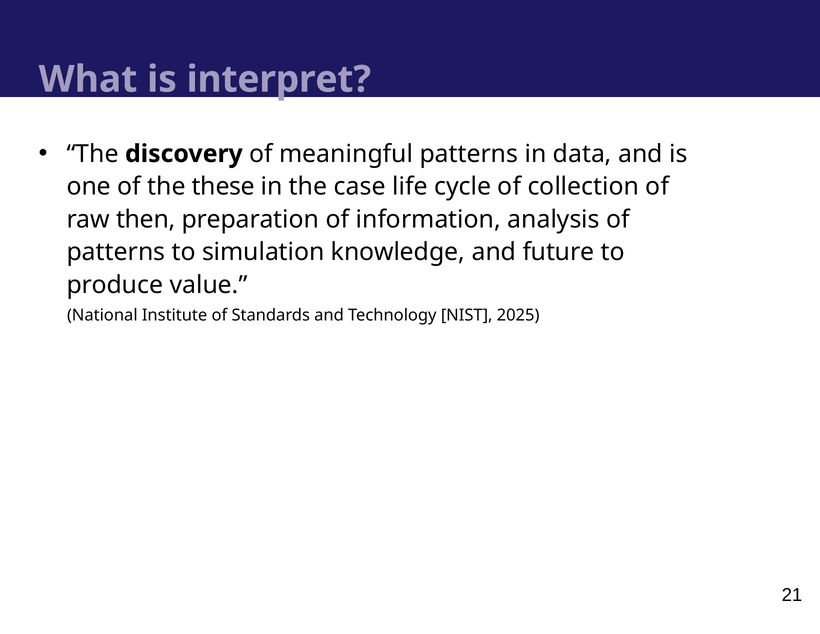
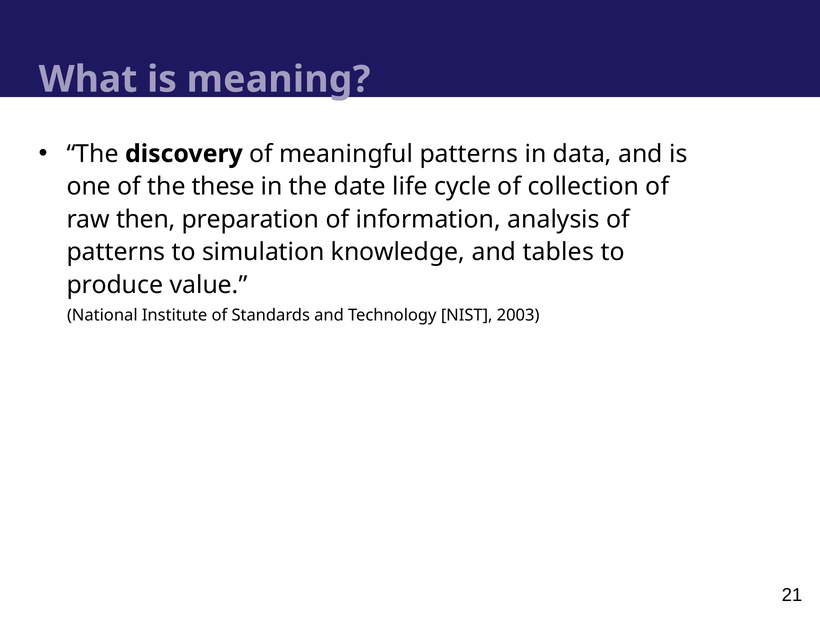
interpret: interpret -> meaning (279, 79)
case: case -> date (360, 187)
future: future -> tables (558, 252)
2025: 2025 -> 2003 (518, 315)
